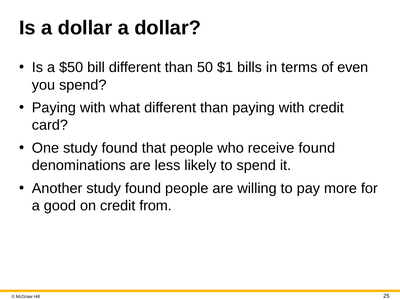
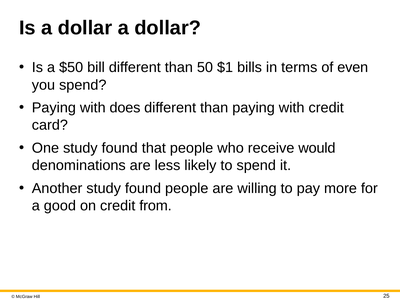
what: what -> does (125, 108)
receive found: found -> would (317, 148)
